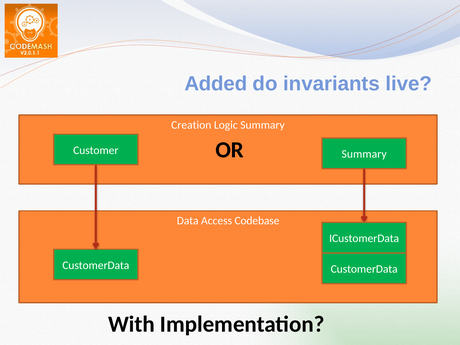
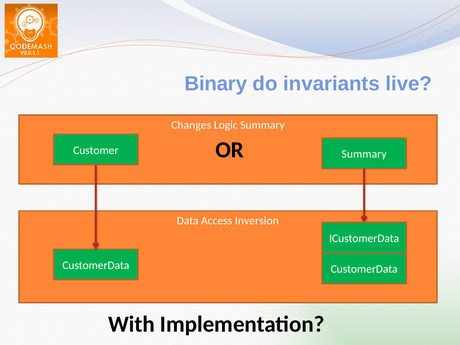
Added: Added -> Binary (216, 84)
Creation: Creation -> Changes (191, 125)
Codebase: Codebase -> Inversion (257, 221)
